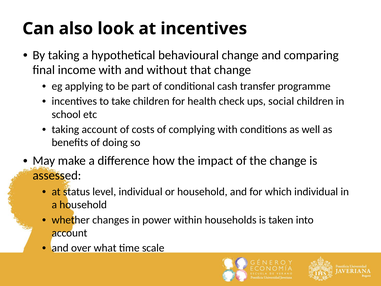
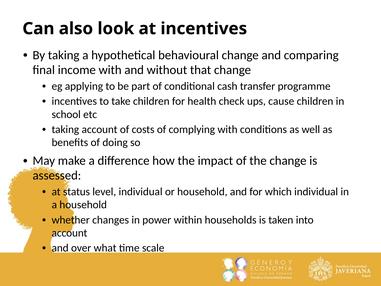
social: social -> cause (281, 101)
